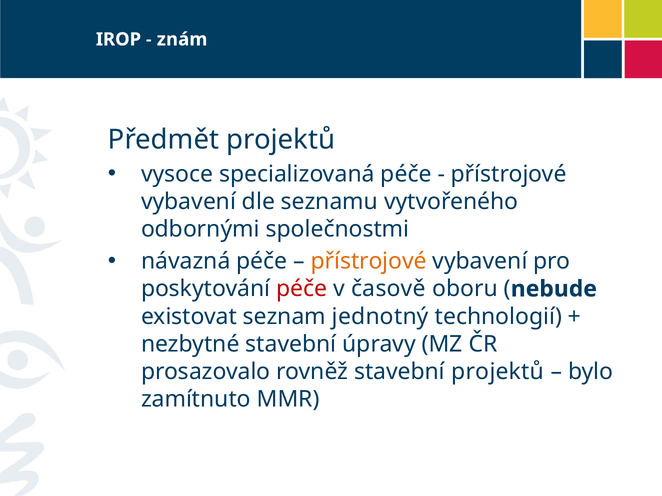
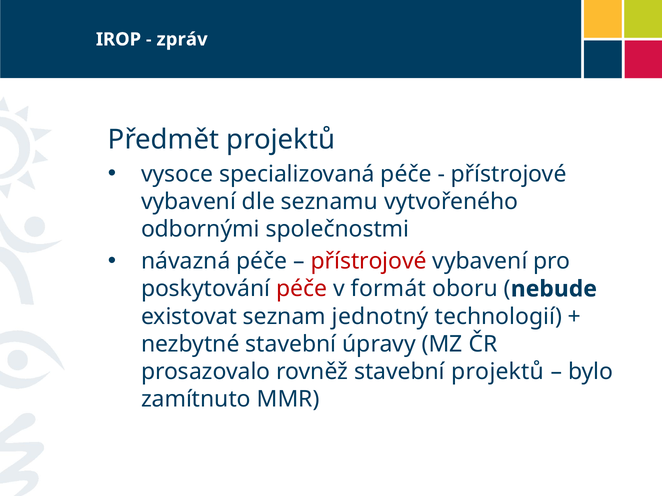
znám: znám -> zpráv (182, 39)
přístrojové colour: orange -> red (369, 262)
časově: časově -> formát (388, 289)
